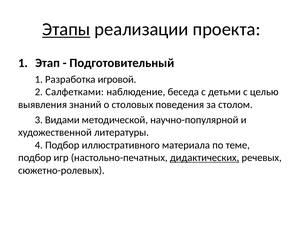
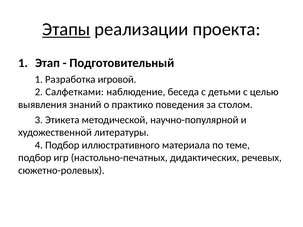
столовых: столовых -> практико (132, 105)
Видами: Видами -> Этикета (62, 120)
дидактических underline: present -> none (205, 158)
